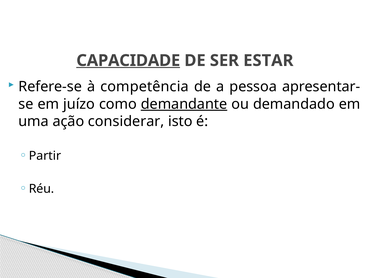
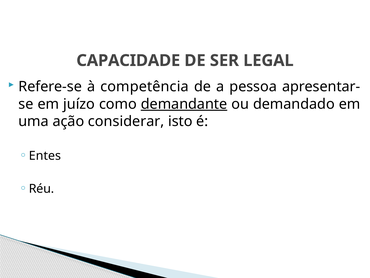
CAPACIDADE underline: present -> none (128, 60)
ESTAR: ESTAR -> LEGAL (268, 60)
Partir: Partir -> Entes (45, 155)
